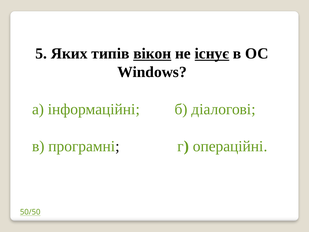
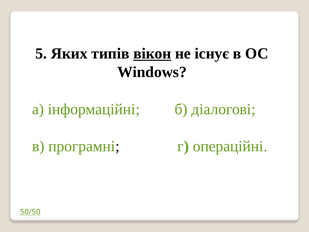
існує underline: present -> none (212, 53)
